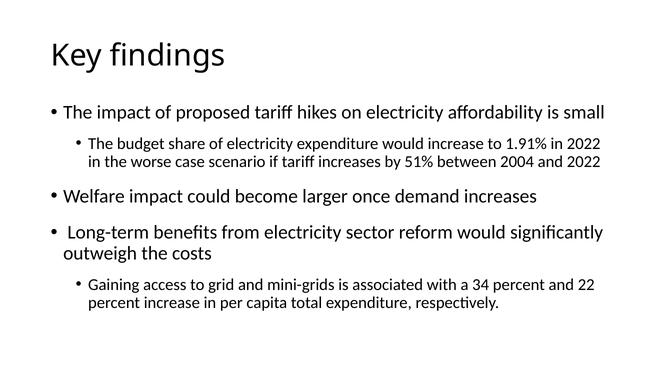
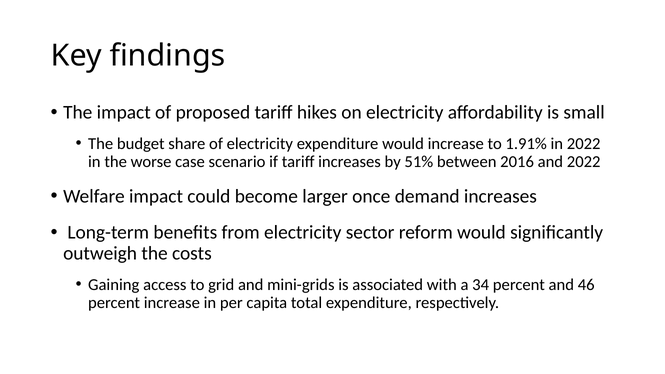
2004: 2004 -> 2016 (517, 162)
22: 22 -> 46 (586, 285)
